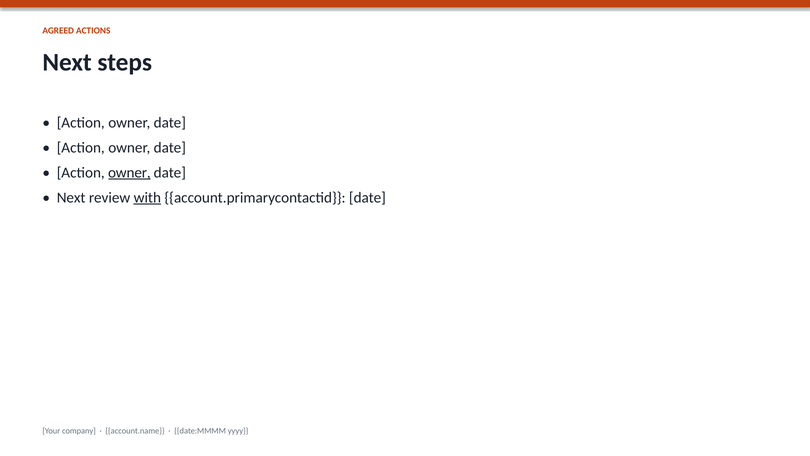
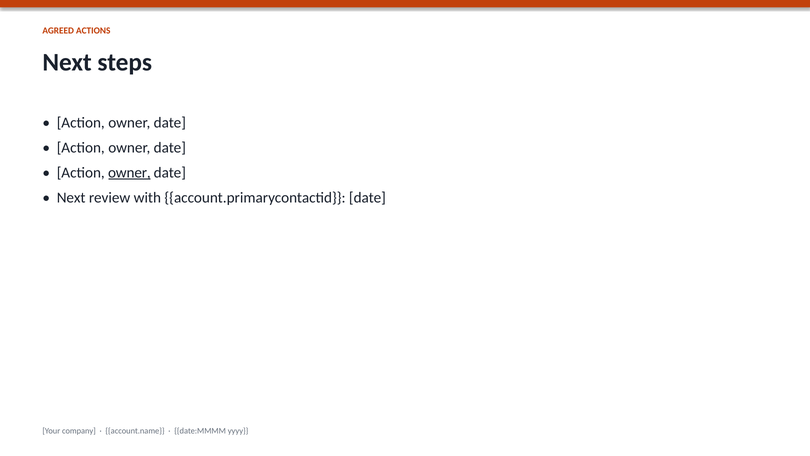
with underline: present -> none (147, 197)
